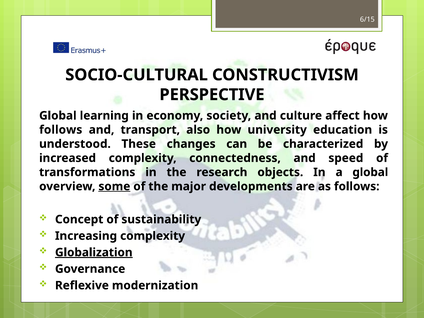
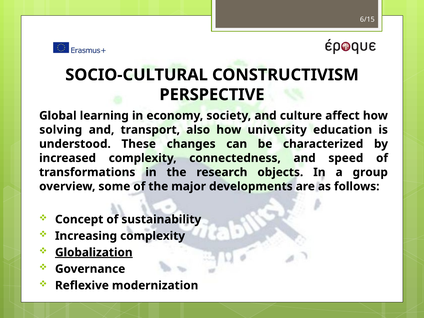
follows: follows -> solving (61, 130)
a global: global -> group (370, 172)
some underline: present -> none (114, 186)
